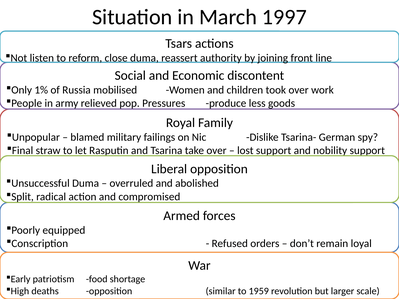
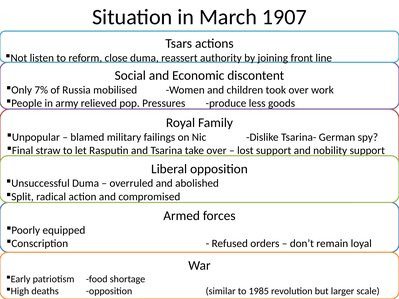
1997: 1997 -> 1907 (284, 17)
1%: 1% -> 7% (41, 90)
1959: 1959 -> 1985 (259, 291)
